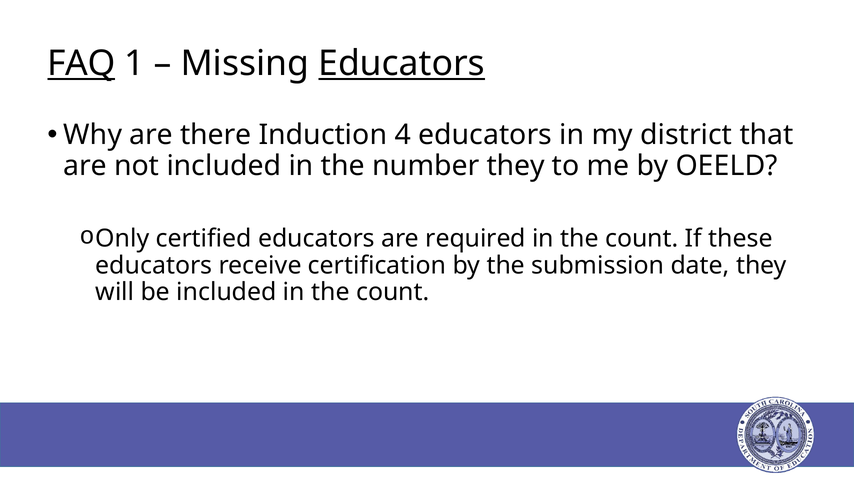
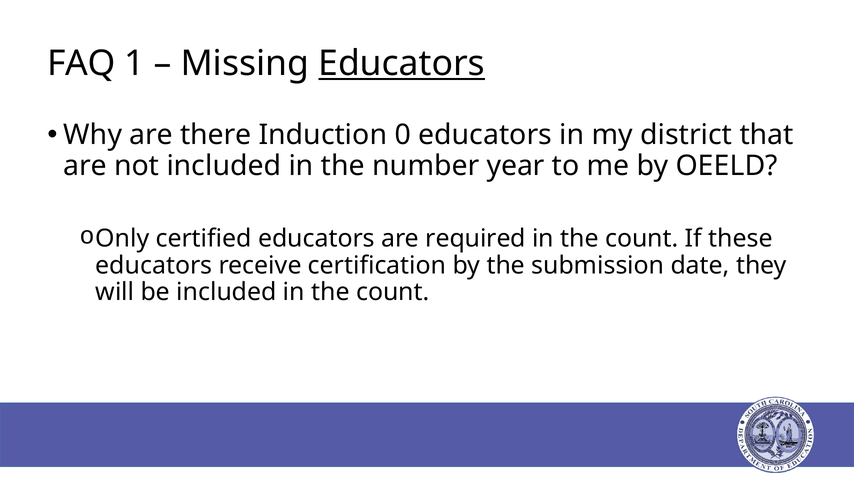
FAQ underline: present -> none (81, 64)
4: 4 -> 0 (403, 135)
number they: they -> year (516, 166)
